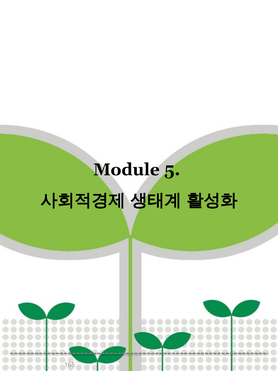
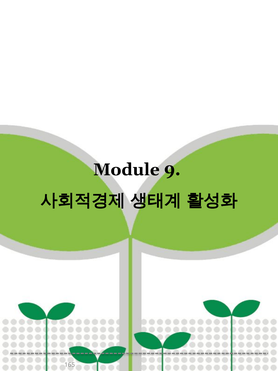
5: 5 -> 9 (172, 169)
